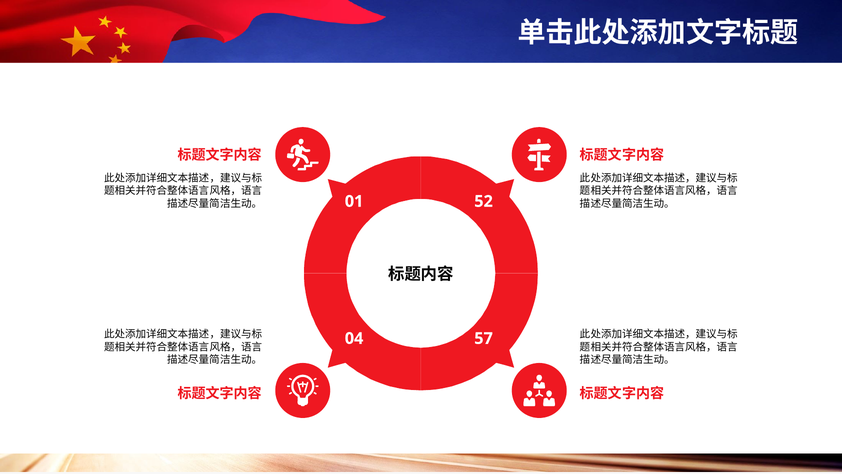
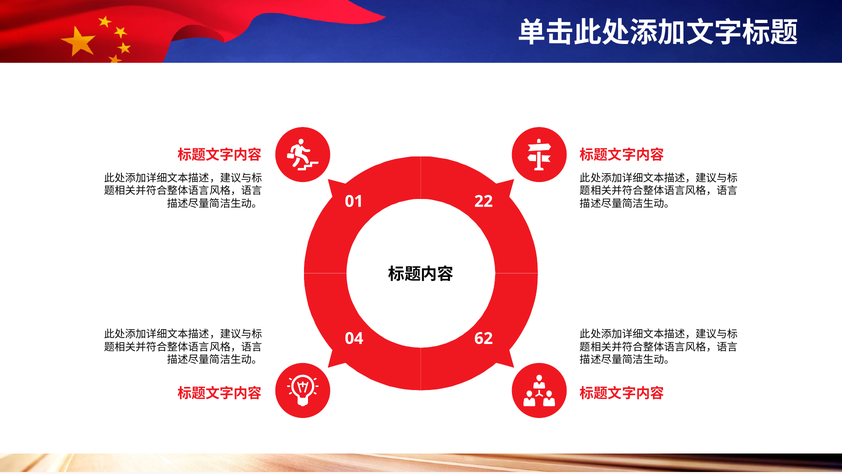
52: 52 -> 22 (484, 201)
57: 57 -> 62 (484, 338)
